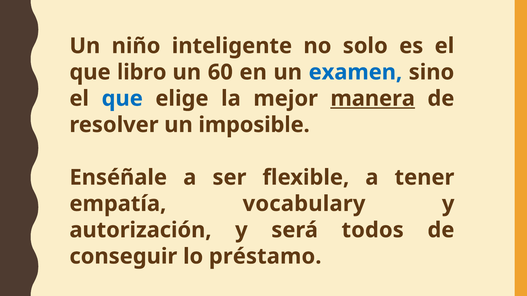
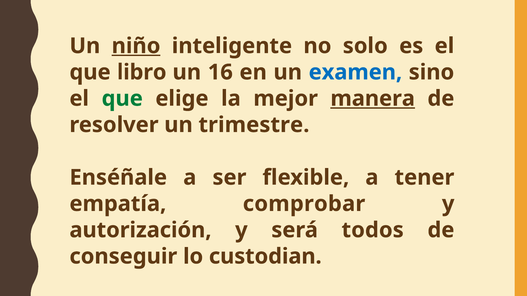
niño underline: none -> present (136, 46)
60: 60 -> 16 (220, 72)
que colour: blue -> green (122, 99)
imposible: imposible -> trimestre (254, 125)
vocabulary: vocabulary -> comprobar (304, 204)
préstamo: préstamo -> custodian (265, 257)
